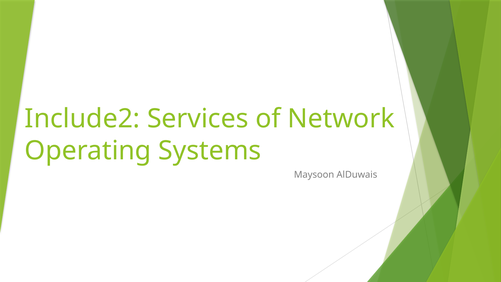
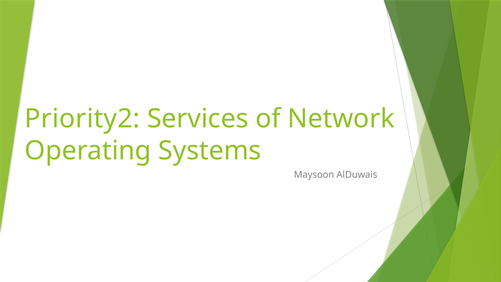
Include2: Include2 -> Priority2 (82, 119)
